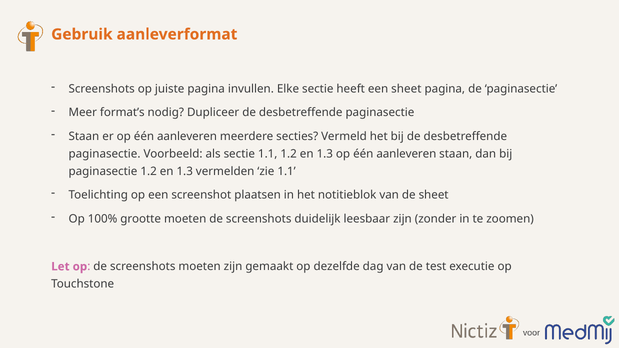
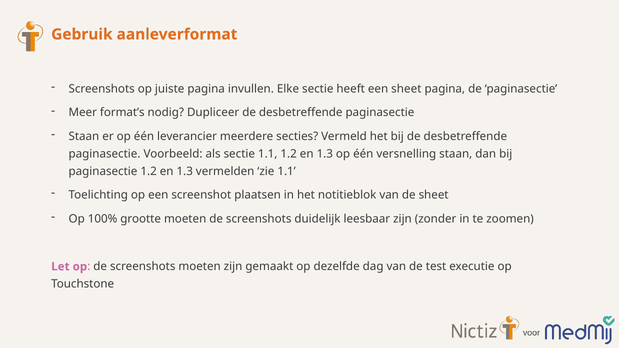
er op één aanleveren: aanleveren -> leverancier (187, 137)
1.3 op één aanleveren: aanleveren -> versnelling (406, 154)
